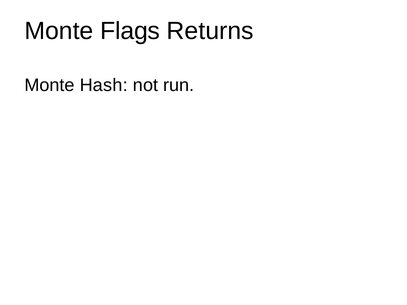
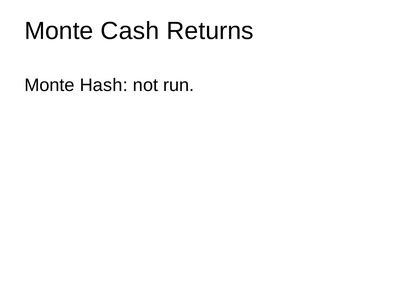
Flags: Flags -> Cash (130, 31)
